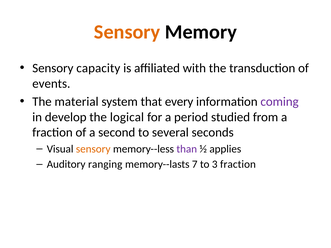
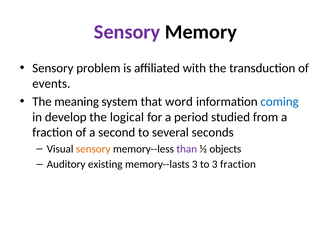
Sensory colour: orange -> purple (127, 32)
capacity: capacity -> problem (98, 68)
material: material -> meaning (77, 102)
every: every -> word (179, 102)
coming colour: purple -> blue (280, 102)
applies: applies -> objects (225, 149)
ranging: ranging -> existing (105, 164)
memory--lasts 7: 7 -> 3 (195, 164)
